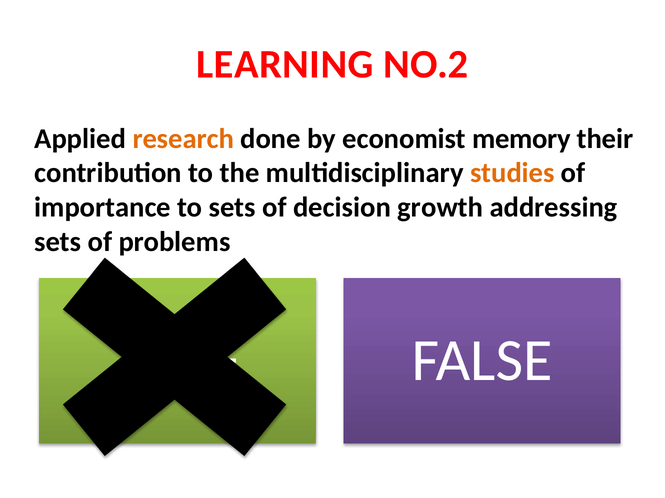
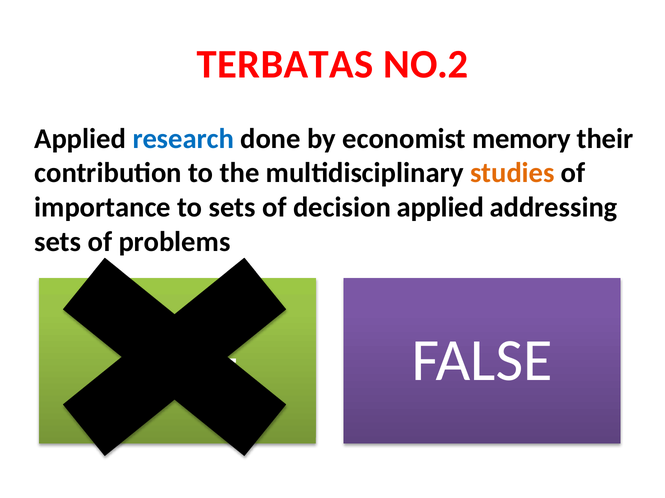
LEARNING: LEARNING -> TERBATAS (285, 64)
research colour: orange -> blue (183, 139)
decision growth: growth -> applied (440, 208)
